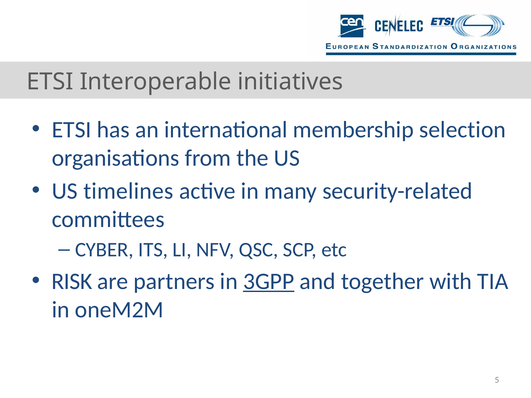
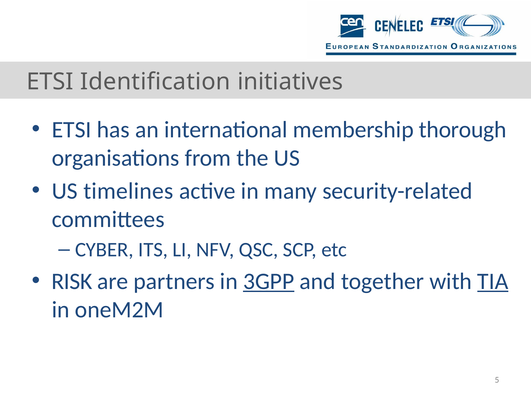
Interoperable: Interoperable -> Identification (155, 82)
selection: selection -> thorough (463, 130)
TIA underline: none -> present (493, 281)
